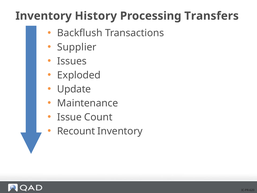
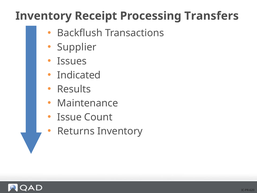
History: History -> Receipt (96, 16)
Exploded: Exploded -> Indicated (79, 75)
Update: Update -> Results (74, 89)
Recount: Recount -> Returns (76, 131)
